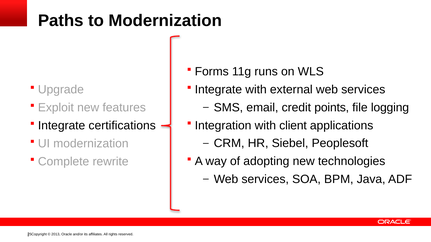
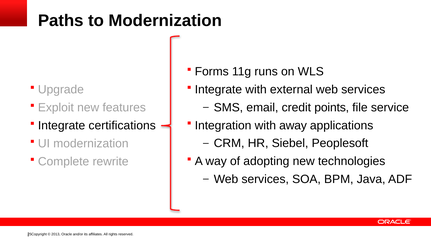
logging: logging -> service (390, 108)
client: client -> away (293, 126)
